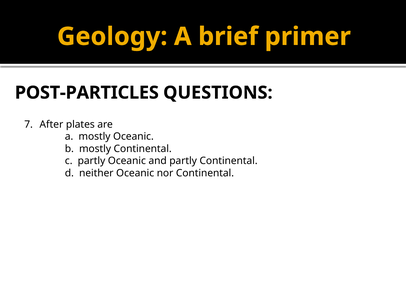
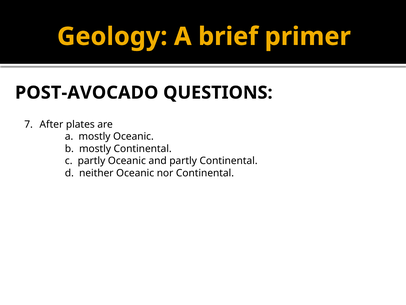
POST-PARTICLES: POST-PARTICLES -> POST-AVOCADO (87, 93)
